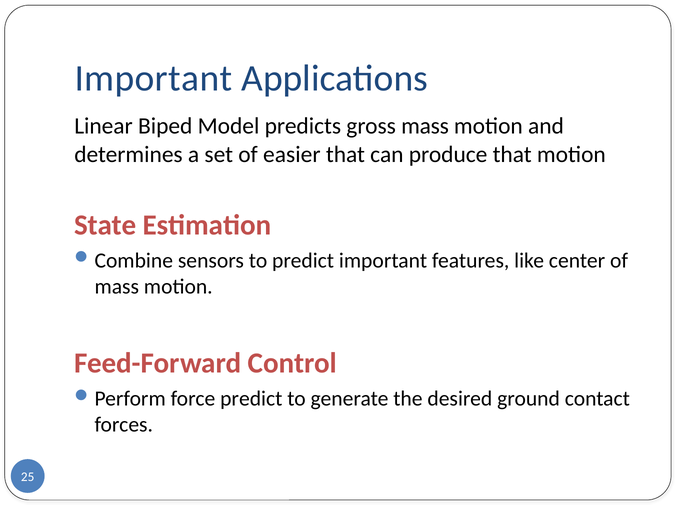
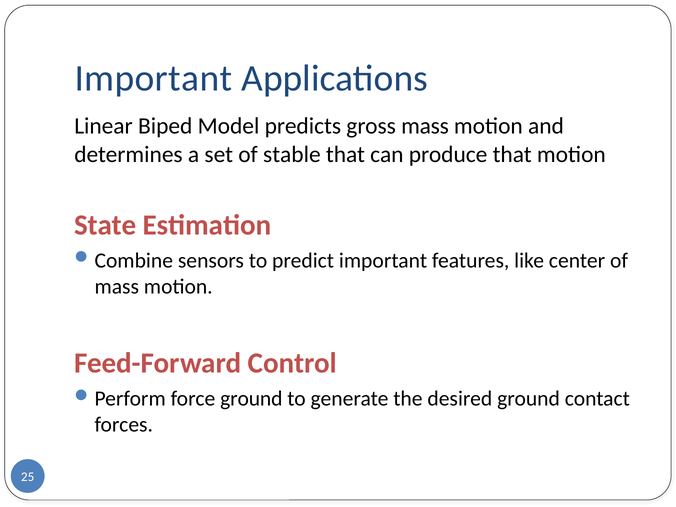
easier: easier -> stable (292, 154)
force predict: predict -> ground (251, 399)
